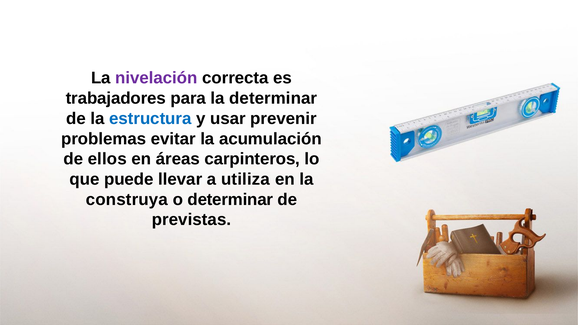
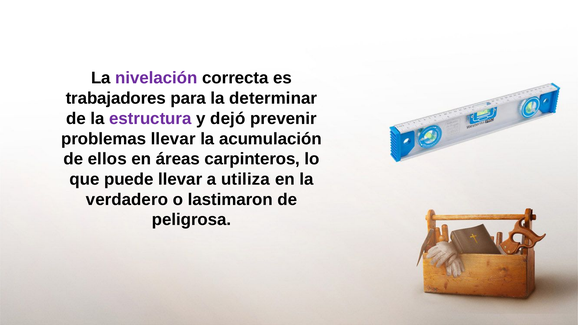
estructura colour: blue -> purple (150, 119)
usar: usar -> dejó (228, 119)
problemas evitar: evitar -> llevar (173, 139)
construya: construya -> verdadero (127, 200)
o determinar: determinar -> lastimaron (230, 200)
previstas: previstas -> peligrosa (192, 220)
